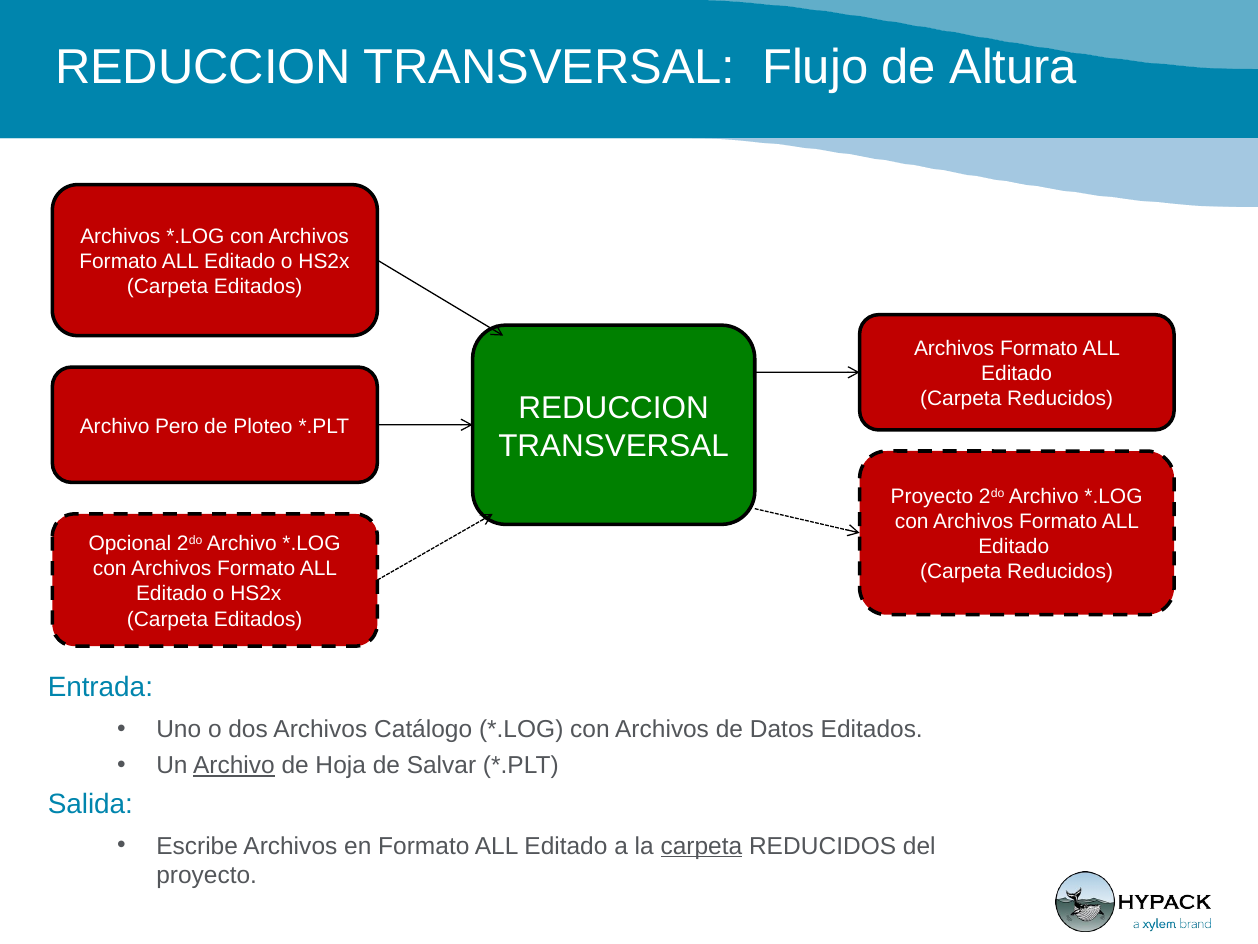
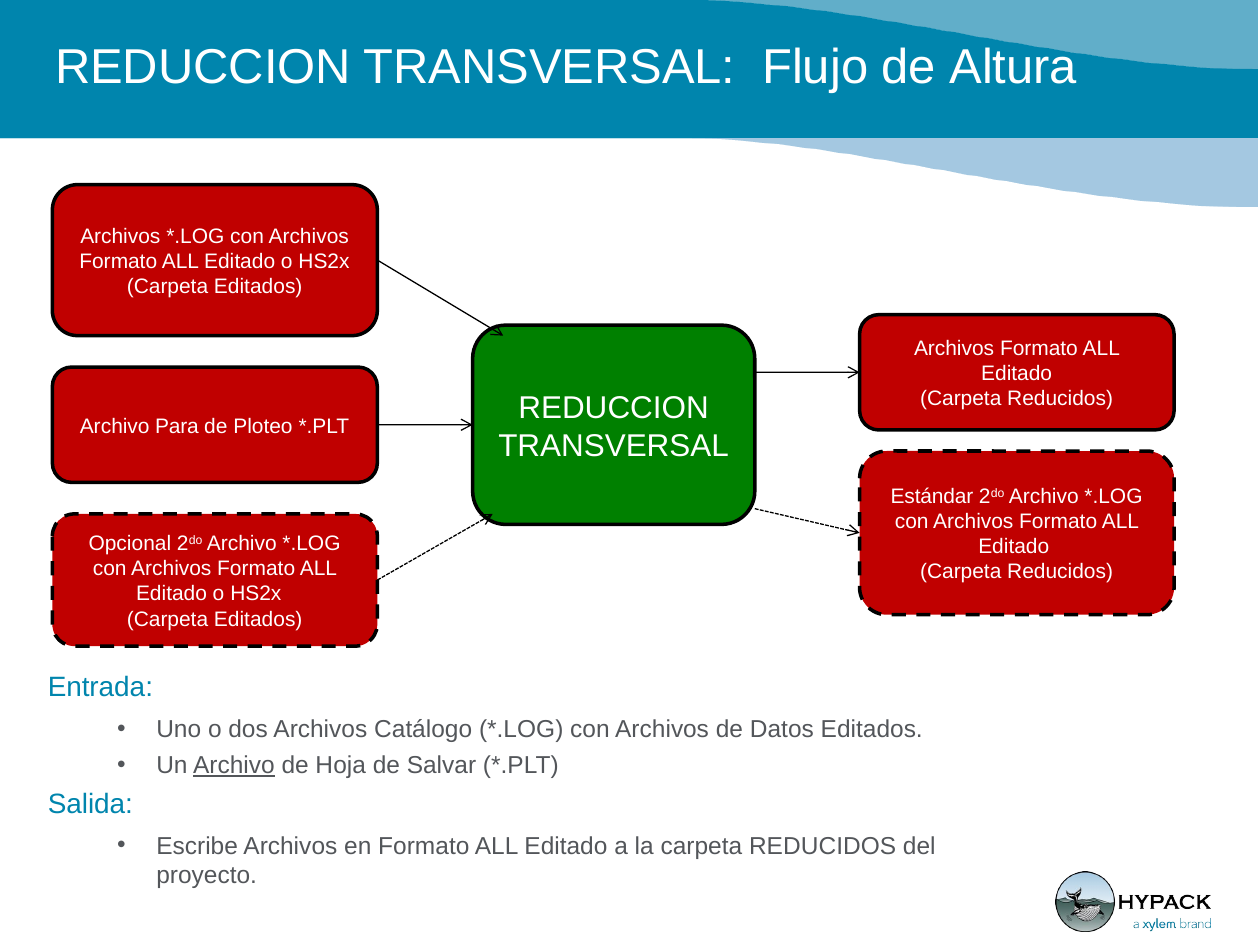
Pero: Pero -> Para (177, 426)
Proyecto: Proyecto -> Estándar (932, 496)
carpeta underline: present -> none (701, 846)
